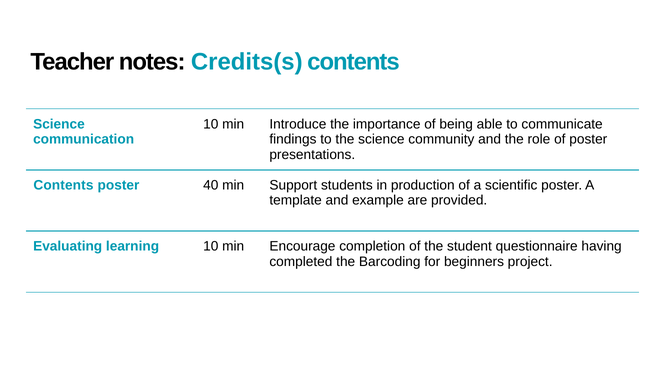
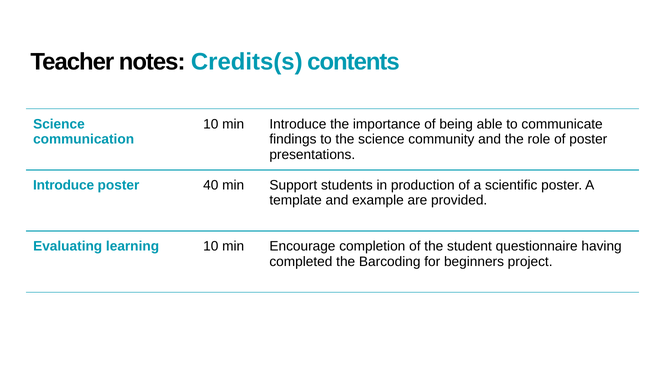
Contents: Contents -> Introduce (64, 185)
